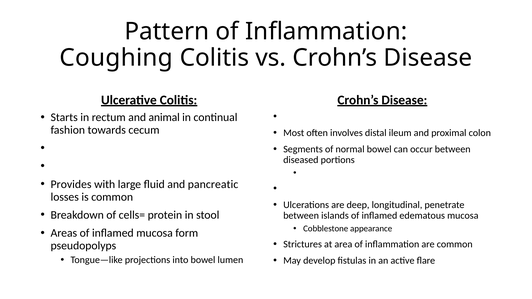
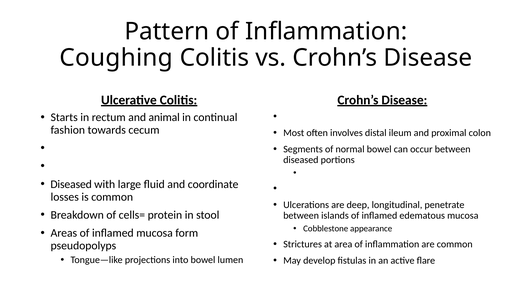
Provides: Provides -> Diseased (71, 184)
pancreatic: pancreatic -> coordinate (213, 184)
